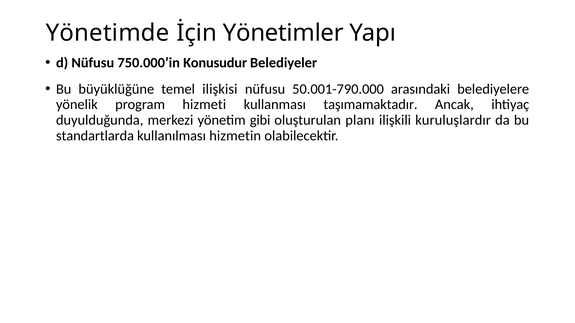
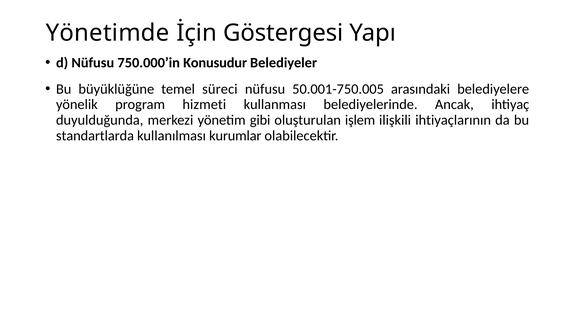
Yönetimler: Yönetimler -> Göstergesi (283, 33)
ilişkisi: ilişkisi -> süreci (220, 89)
50.001-790.000: 50.001-790.000 -> 50.001-750.005 (338, 89)
taşımamaktadır: taşımamaktadır -> belediyelerinde (370, 105)
planı: planı -> işlem (360, 120)
kuruluşlardır: kuruluşlardır -> ihtiyaçlarının (453, 120)
hizmetin: hizmetin -> kurumlar (235, 136)
